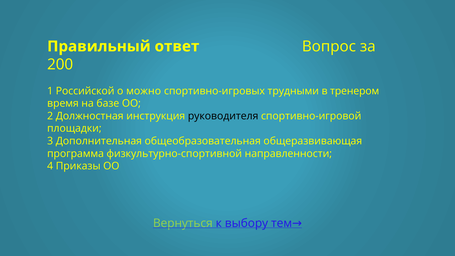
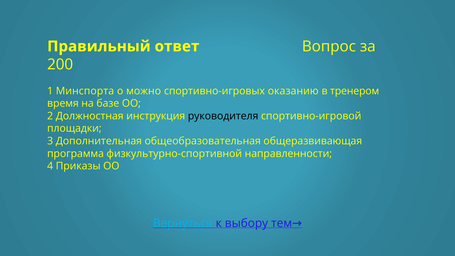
Российской: Российской -> Минспорта (85, 91)
трудными: трудными -> оказанию (293, 91)
Вернуться colour: light green -> light blue (183, 223)
